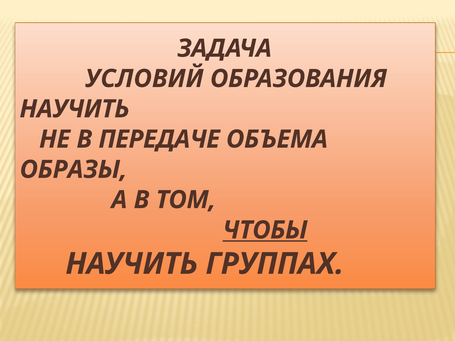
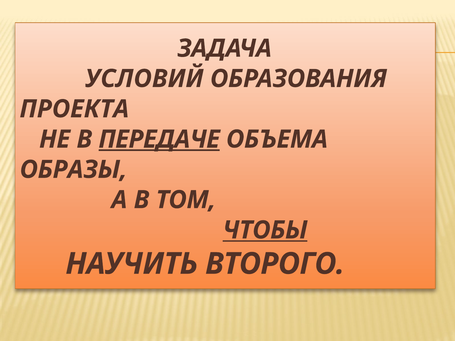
НАУЧИТЬ: НАУЧИТЬ -> ПРОЕКТА (74, 109)
ПЕРЕДАЧЕ underline: none -> present (159, 139)
ГРУППАХ: ГРУППАХ -> ВТОРОГО (275, 264)
